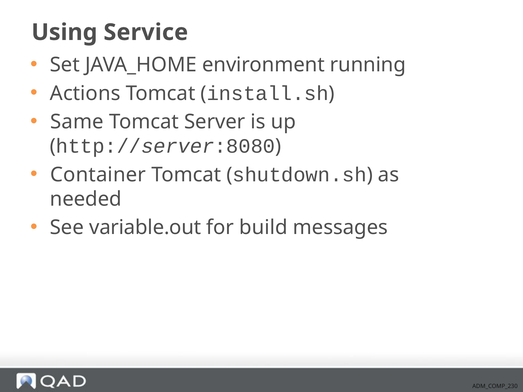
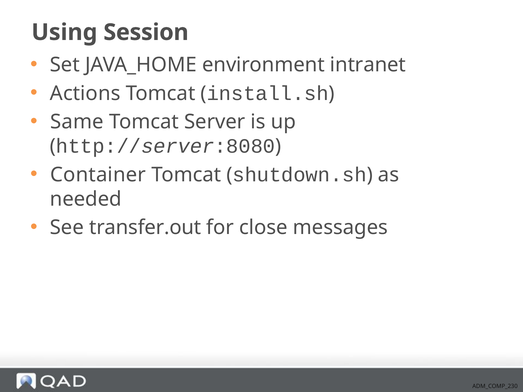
Service: Service -> Session (146, 32)
running: running -> intranet (368, 65)
variable.out: variable.out -> transfer.out (145, 228)
build: build -> close (263, 228)
